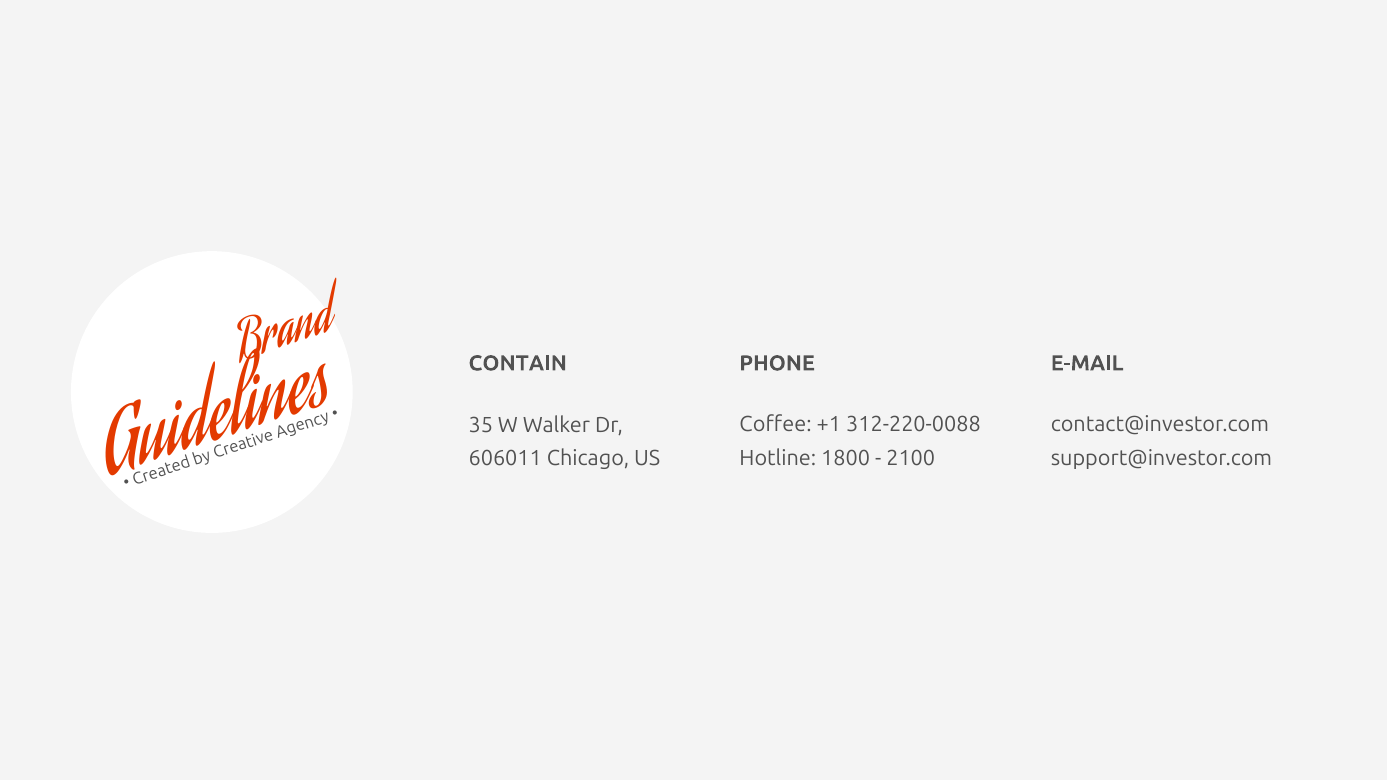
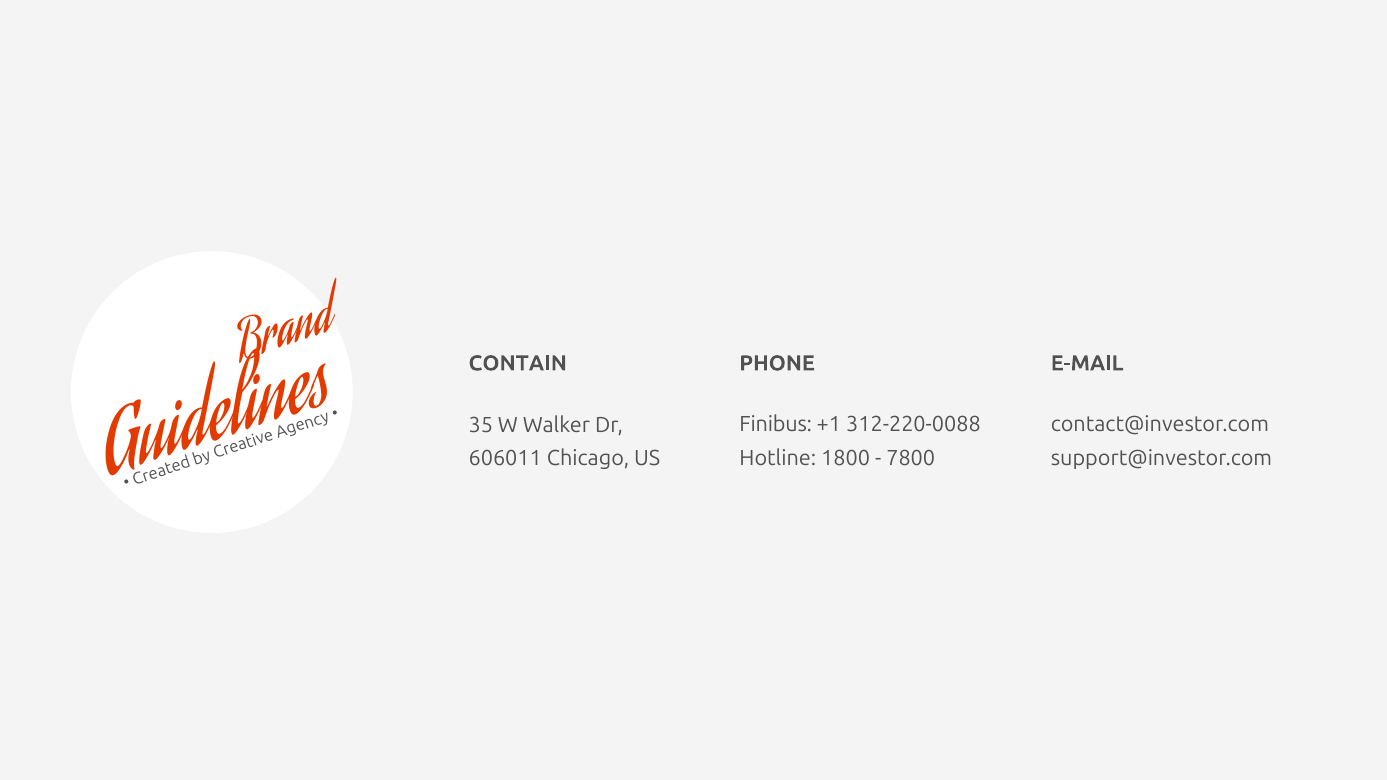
Coffee: Coffee -> Finibus (776, 425)
2100: 2100 -> 7800 (911, 459)
